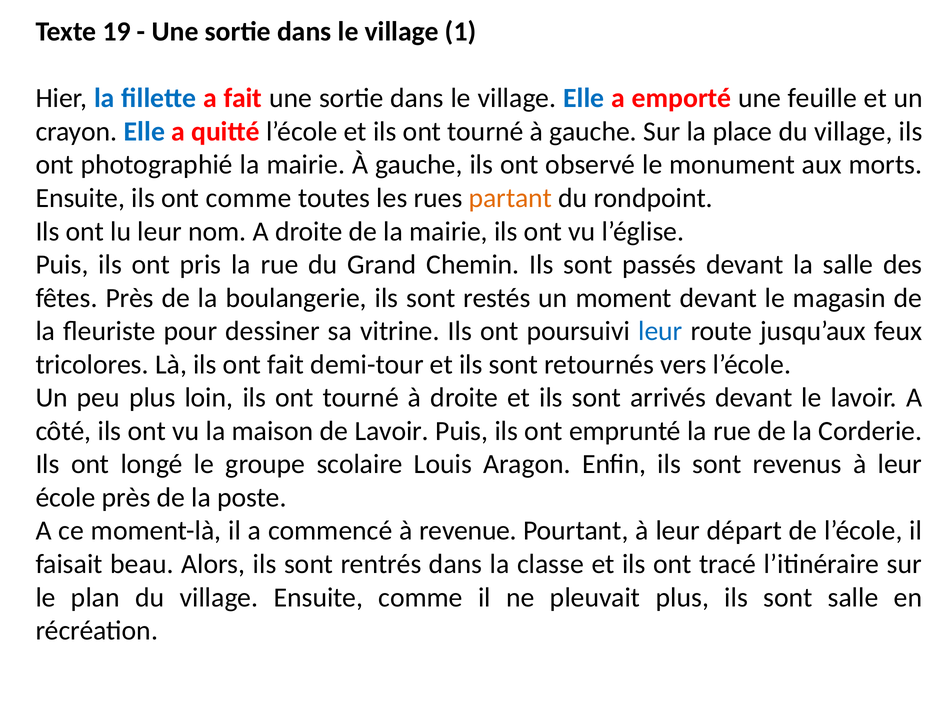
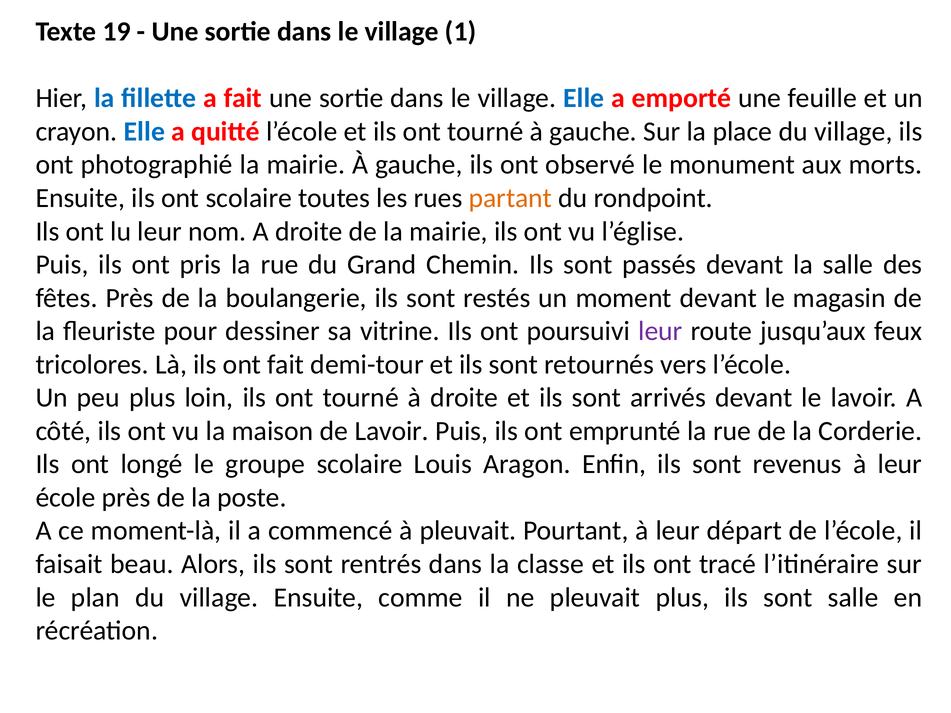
ont comme: comme -> scolaire (249, 198)
leur colour: blue -> purple (660, 331)
à revenue: revenue -> pleuvait (468, 531)
